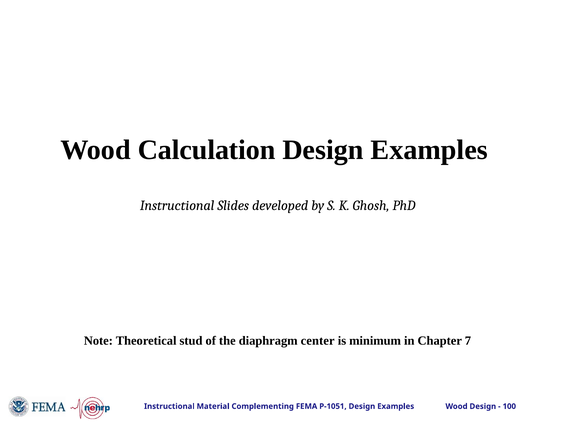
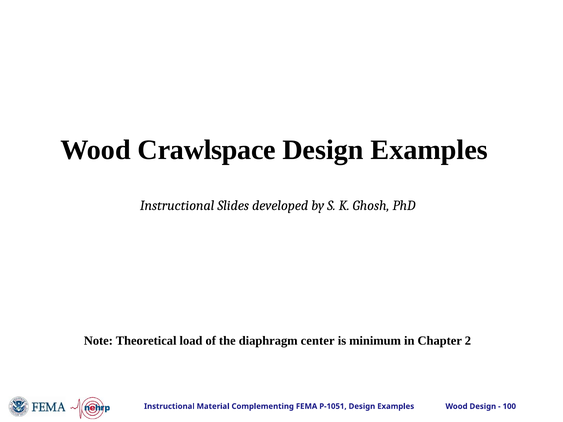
Calculation: Calculation -> Crawlspace (207, 150)
stud: stud -> load (191, 341)
7: 7 -> 2 (468, 341)
